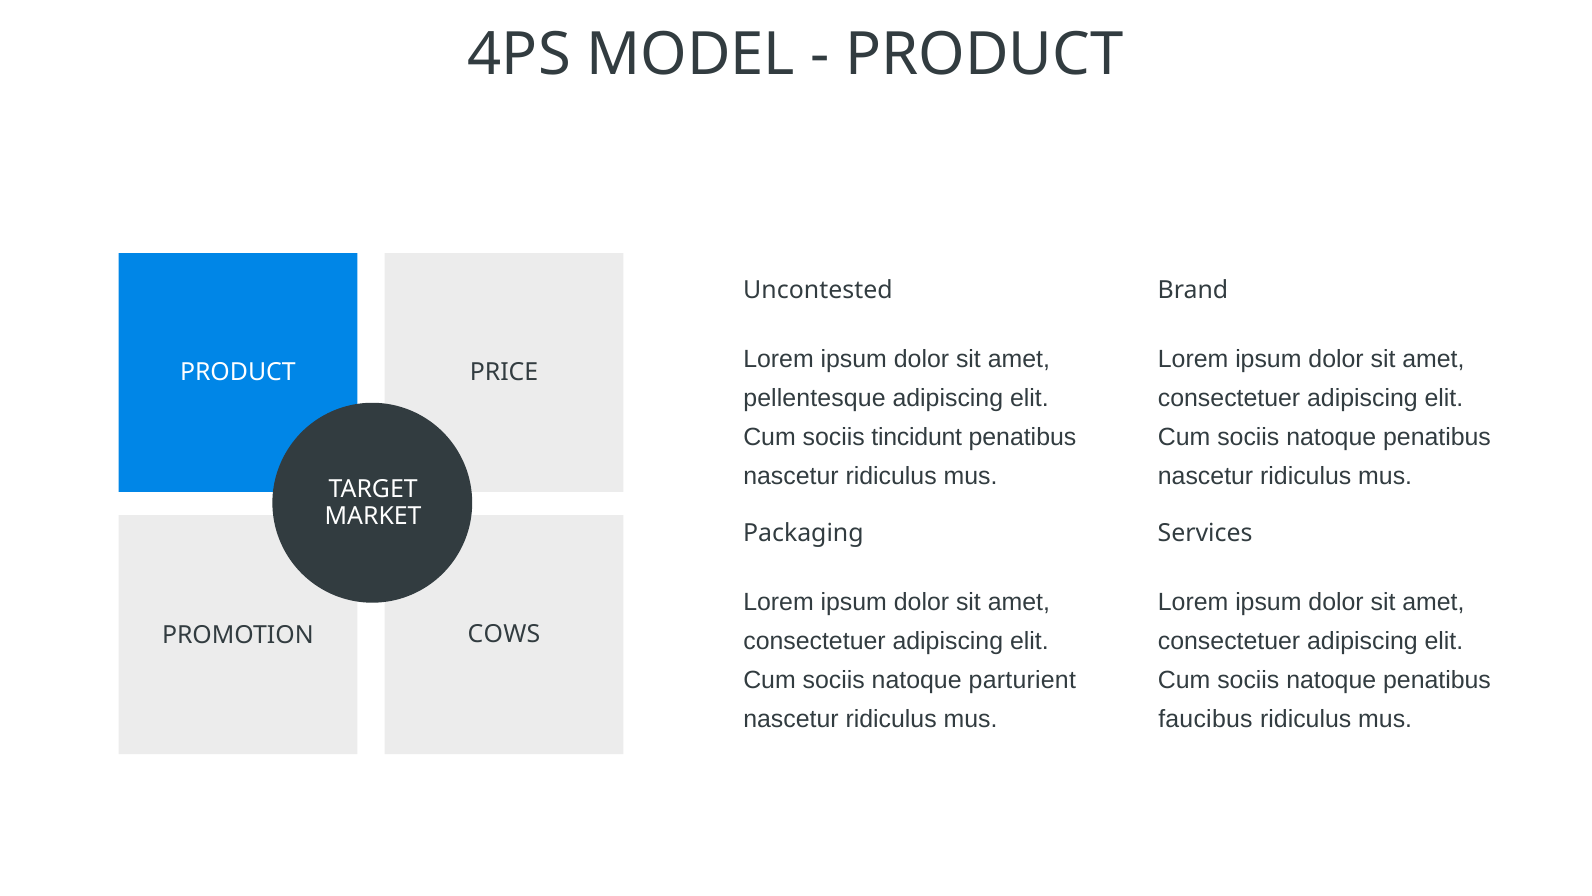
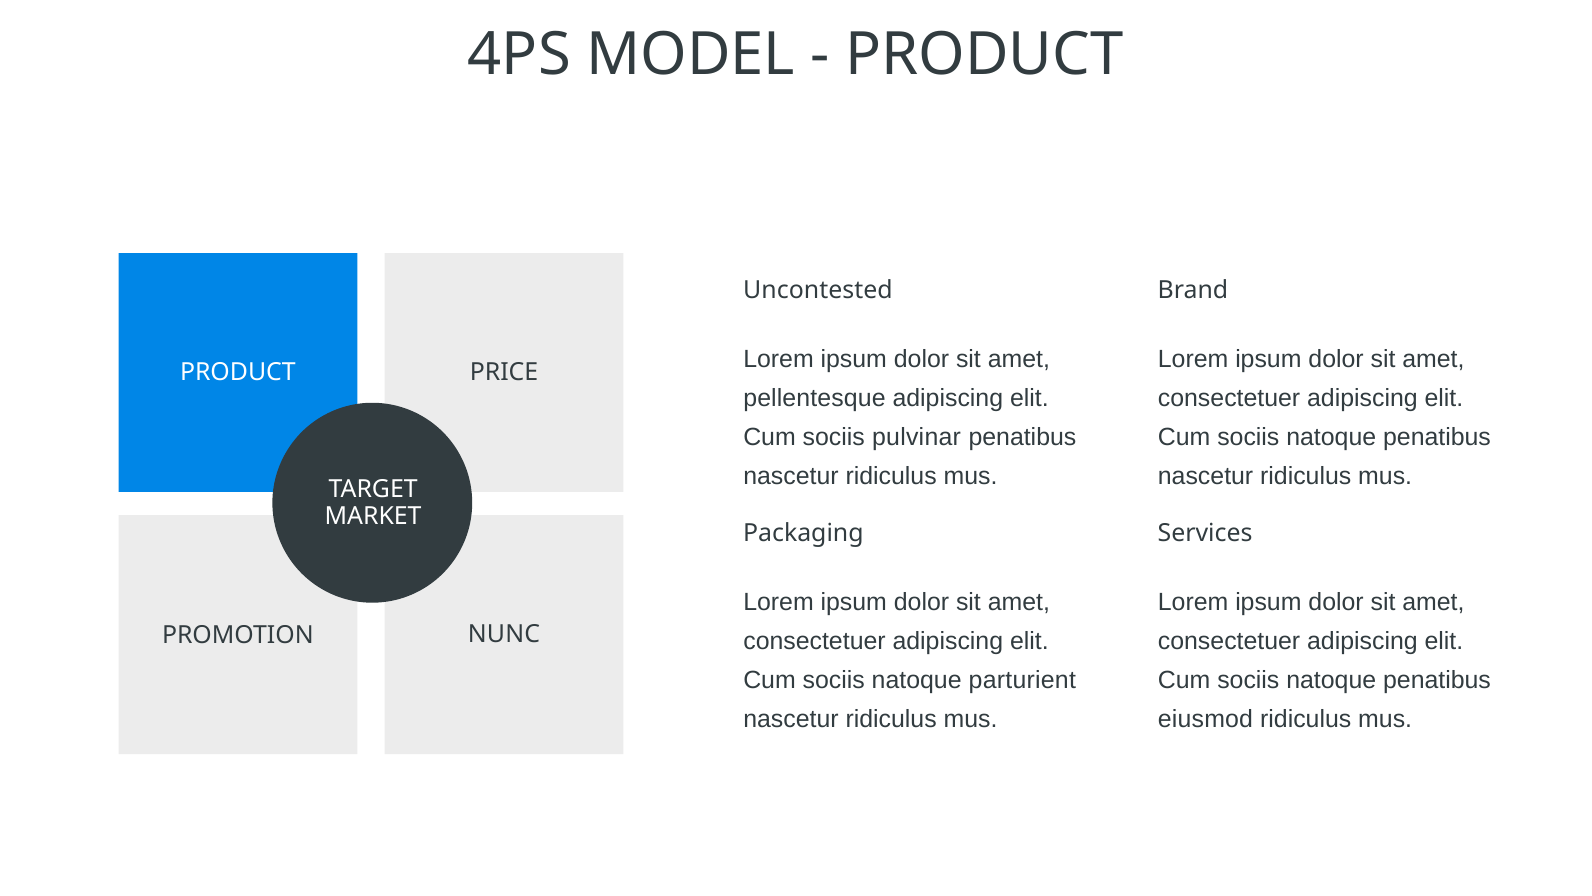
tincidunt: tincidunt -> pulvinar (917, 437)
COWS: COWS -> NUNC (504, 634)
faucibus: faucibus -> eiusmod (1205, 719)
